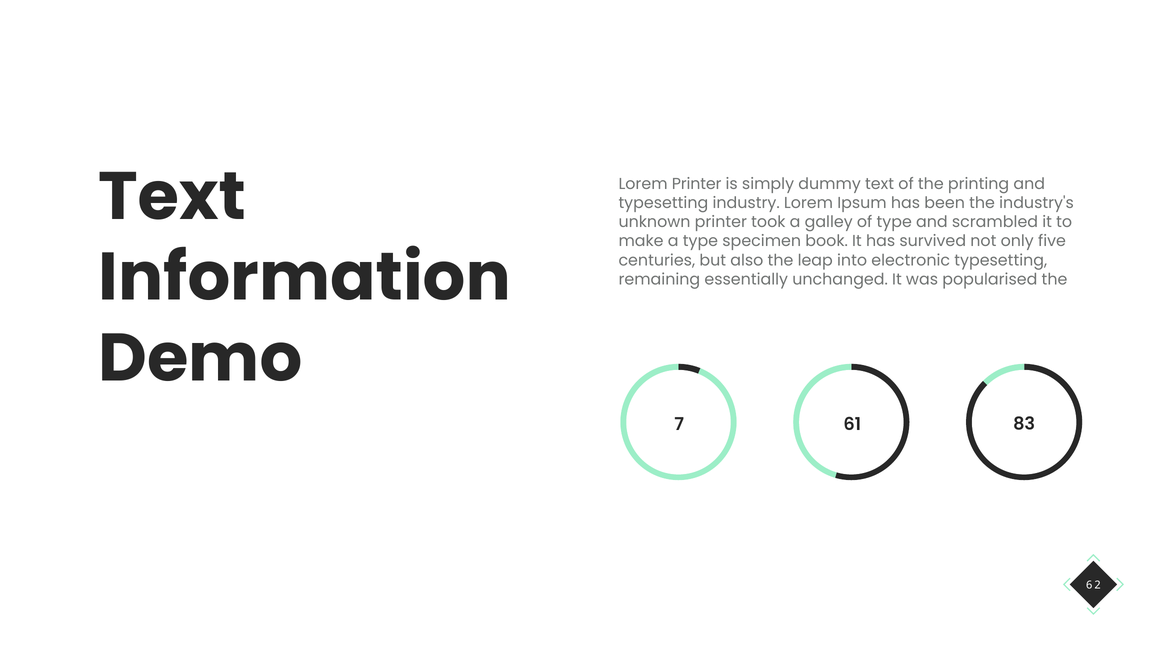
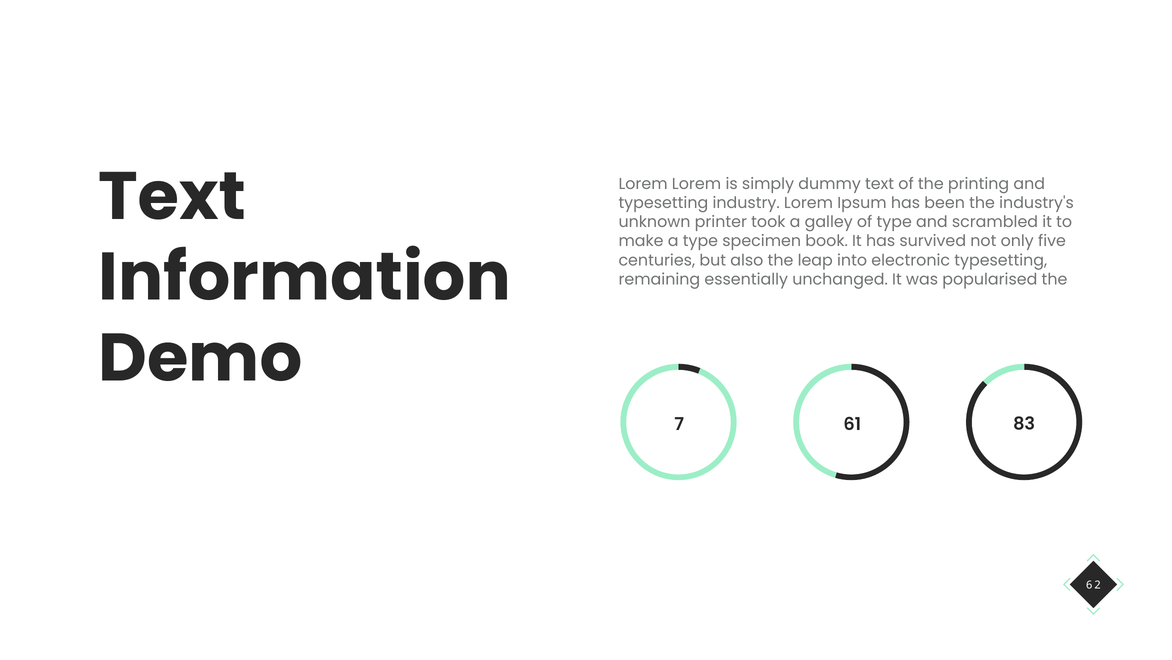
Lorem Printer: Printer -> Lorem (697, 184)
